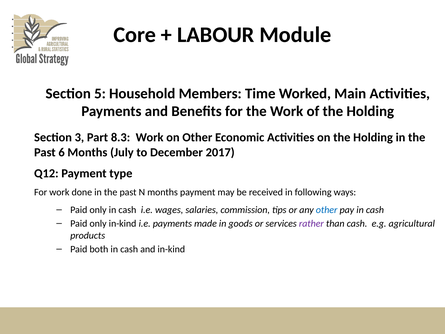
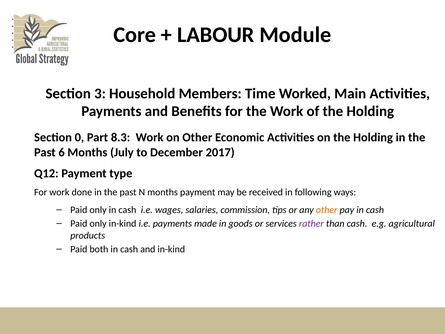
5: 5 -> 3 (100, 93)
3: 3 -> 0 (79, 137)
other colour: blue -> orange (327, 210)
